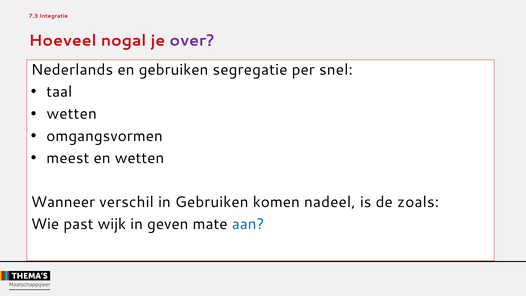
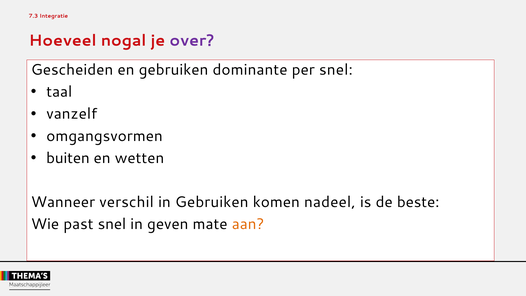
Nederlands: Nederlands -> Gescheiden (72, 70)
segregatie: segregatie -> dominante (250, 70)
wetten: wetten -> vanzelf (72, 114)
meest: meest -> buiten (68, 158)
zoals: zoals -> beste (418, 202)
past wijk: wijk -> snel (112, 224)
aan colour: blue -> orange (248, 224)
